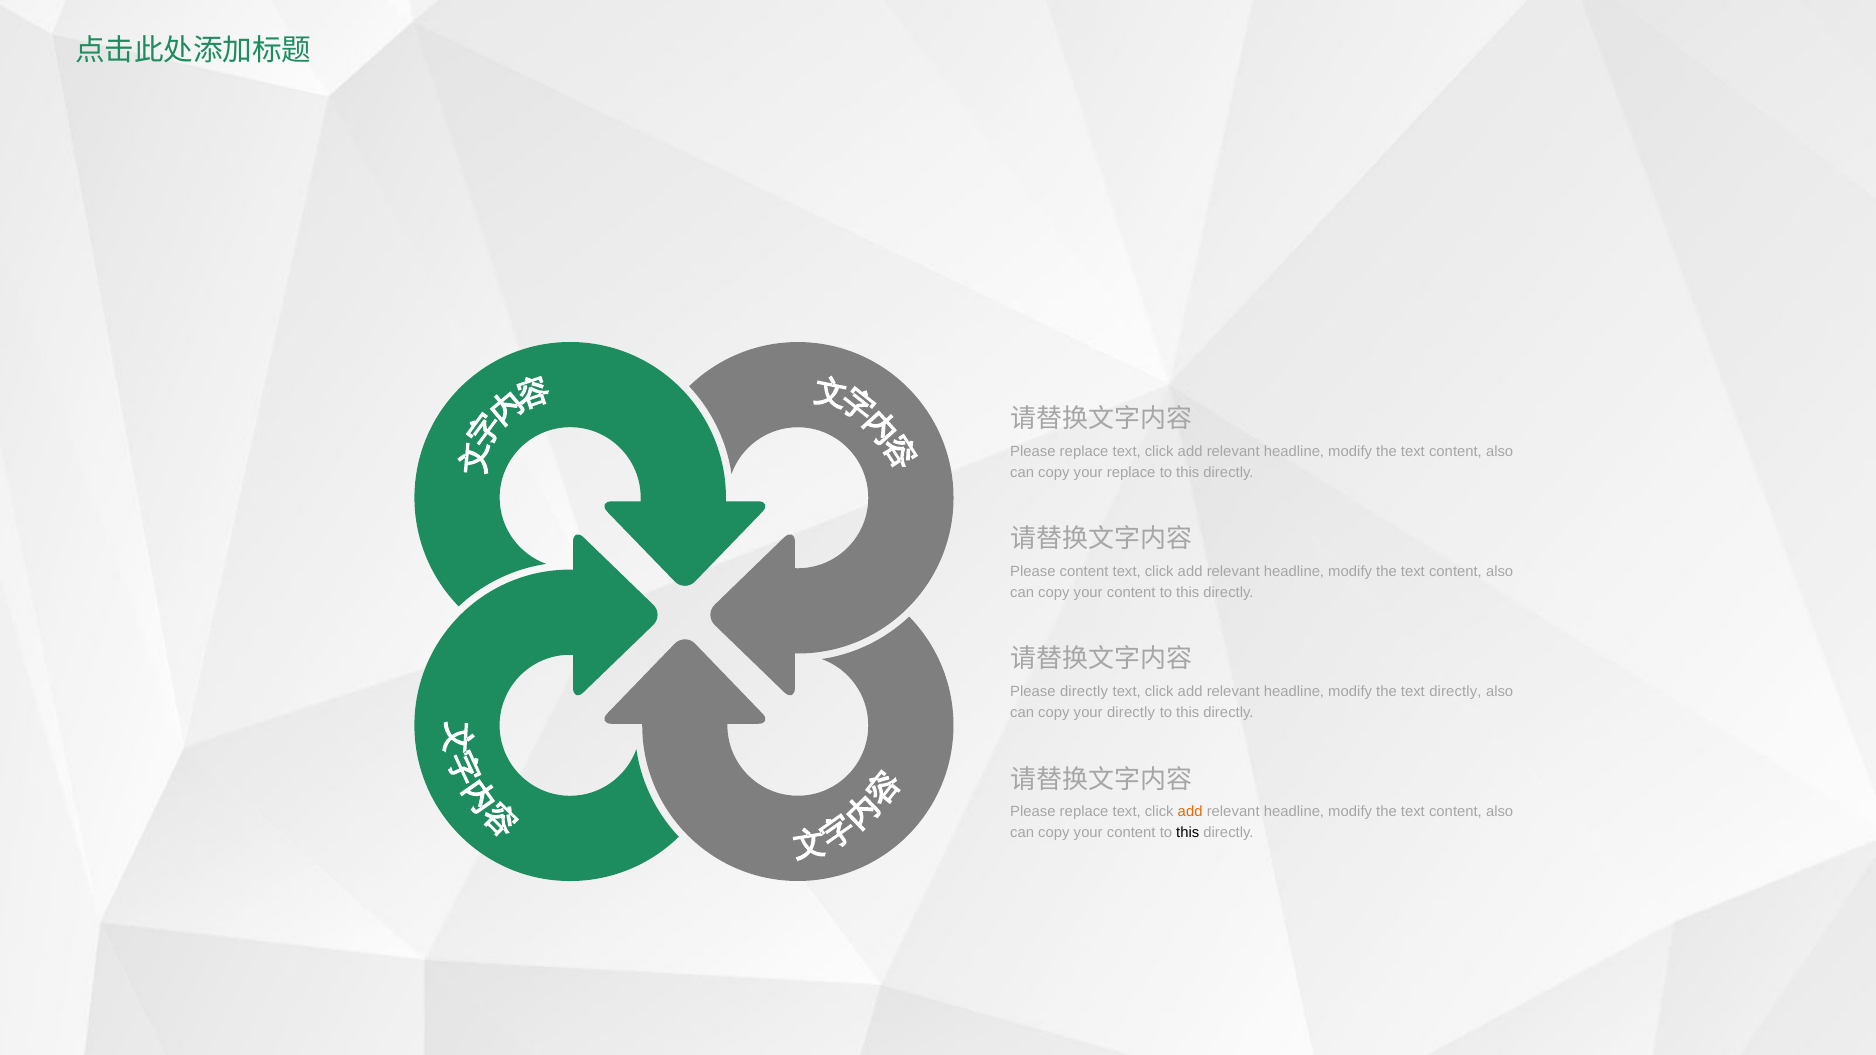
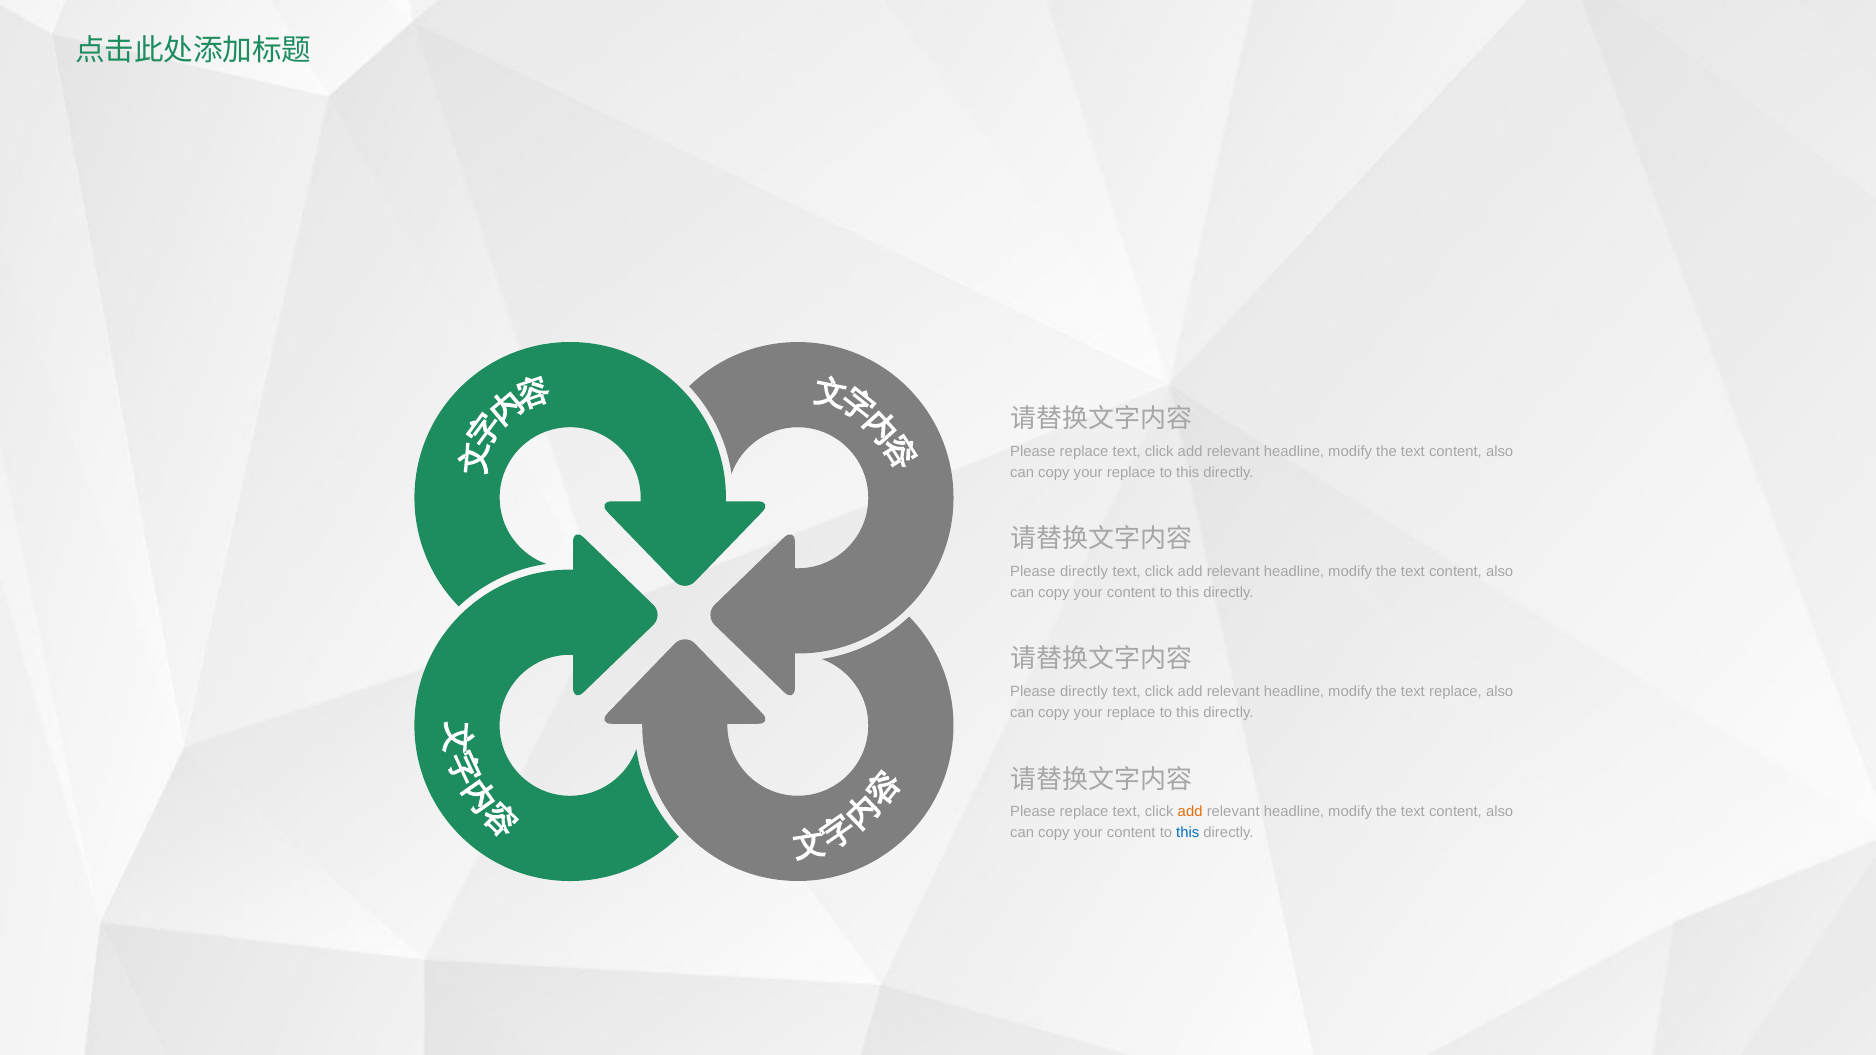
content: content -> directly (1084, 572)
text directly: directly -> replace (1455, 692)
directly: directly -> replace (1131, 713)
this colour: black -> blue (1188, 833)
